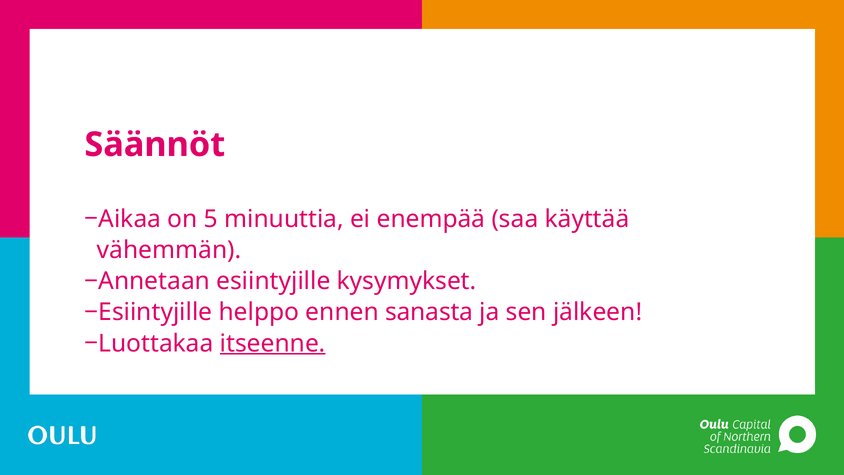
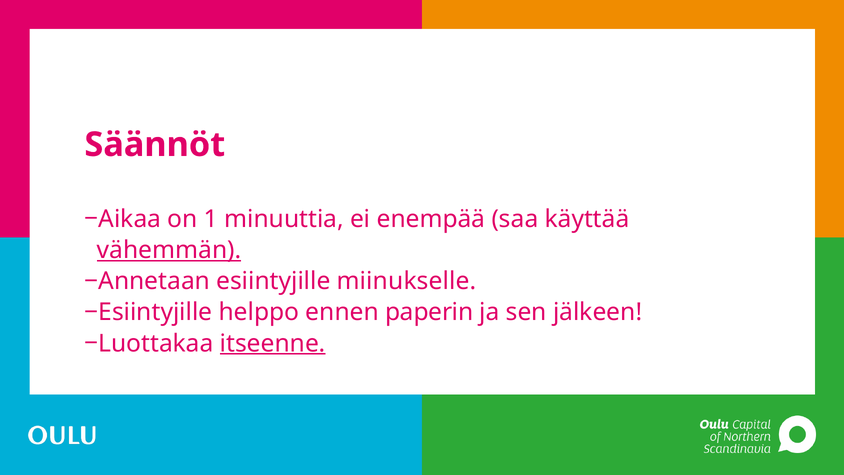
5: 5 -> 1 (211, 219)
vähemmän underline: none -> present (169, 250)
kysymykset: kysymykset -> miinukselle (406, 281)
sanasta: sanasta -> paperin (429, 312)
